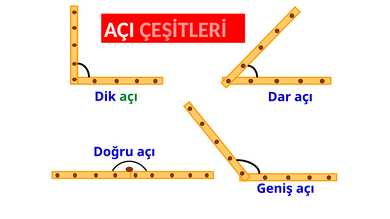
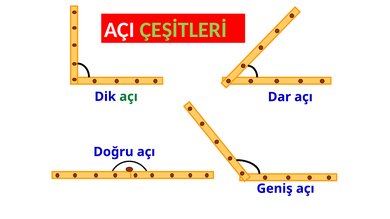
ÇEŞİTLERİ colour: pink -> light green (183, 30)
